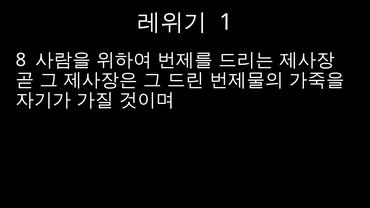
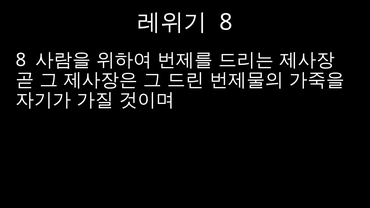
1: 1 -> 8 (226, 22)
